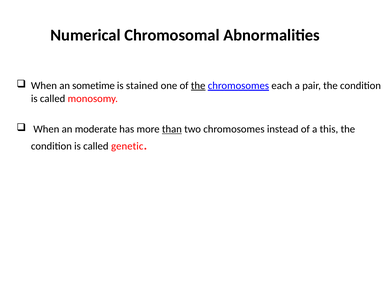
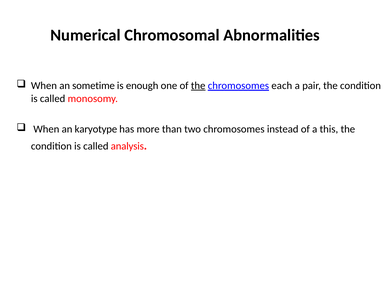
stained: stained -> enough (142, 86)
moderate: moderate -> karyotype (96, 129)
than underline: present -> none (172, 129)
genetic: genetic -> analysis (127, 146)
